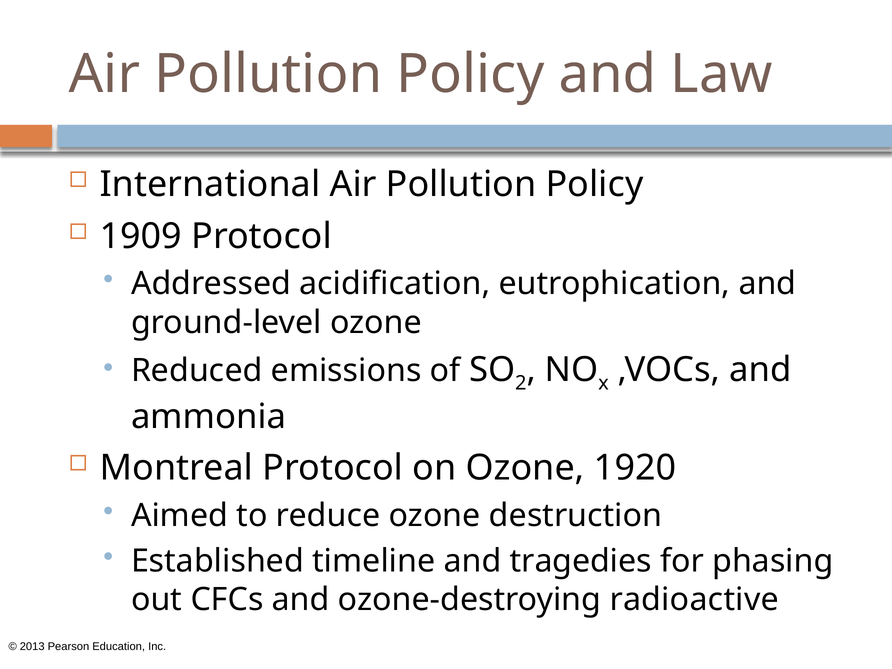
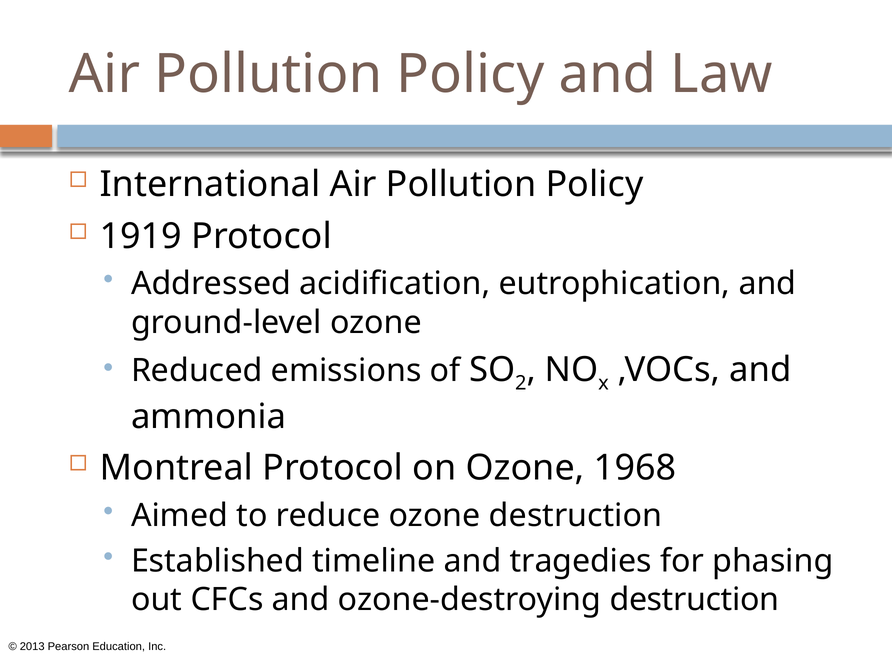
1909: 1909 -> 1919 (141, 236)
1920: 1920 -> 1968 (635, 468)
ozone-destroying radioactive: radioactive -> destruction (694, 600)
